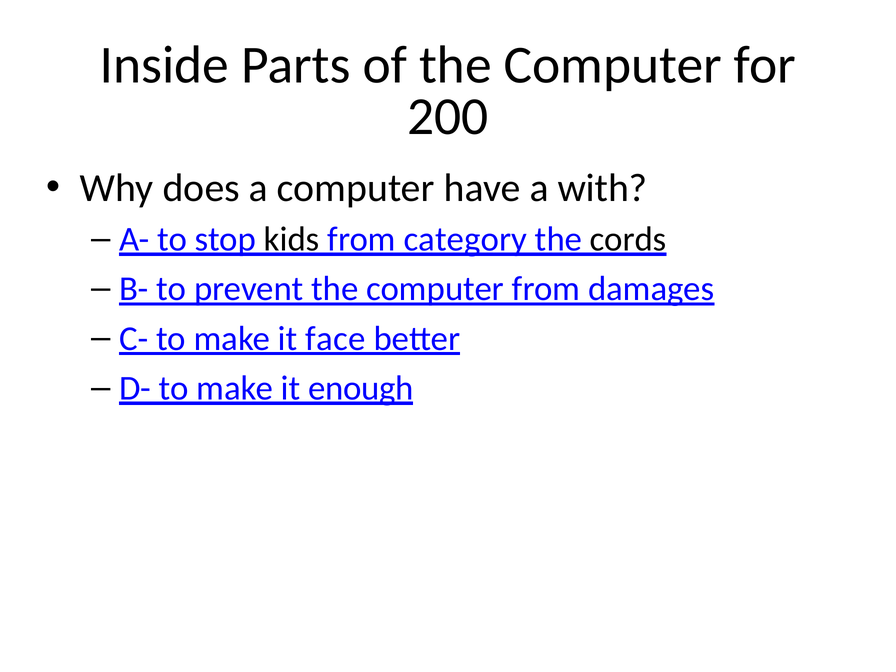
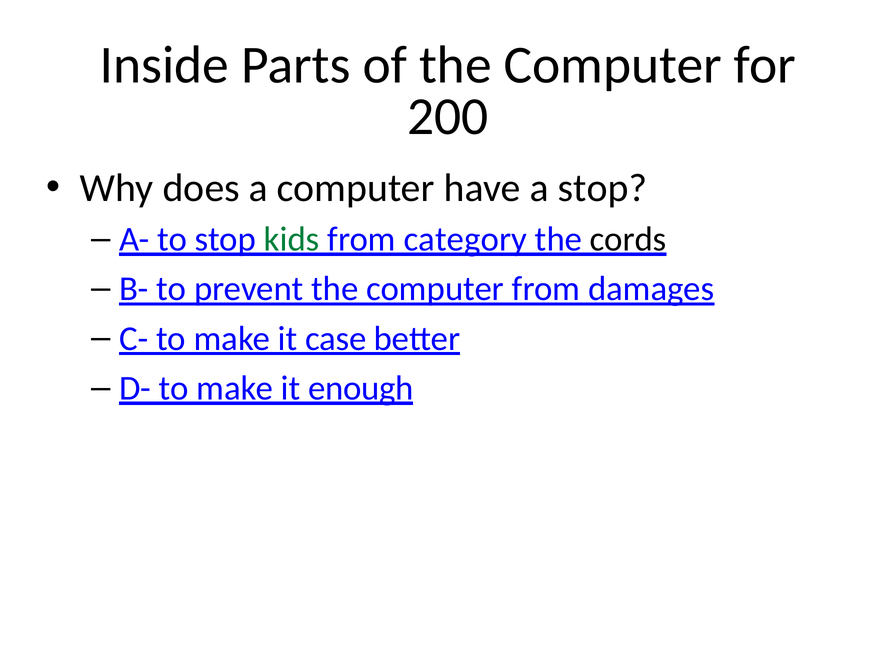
a with: with -> stop (602, 188)
kids colour: black -> green (292, 239)
face: face -> case (336, 339)
